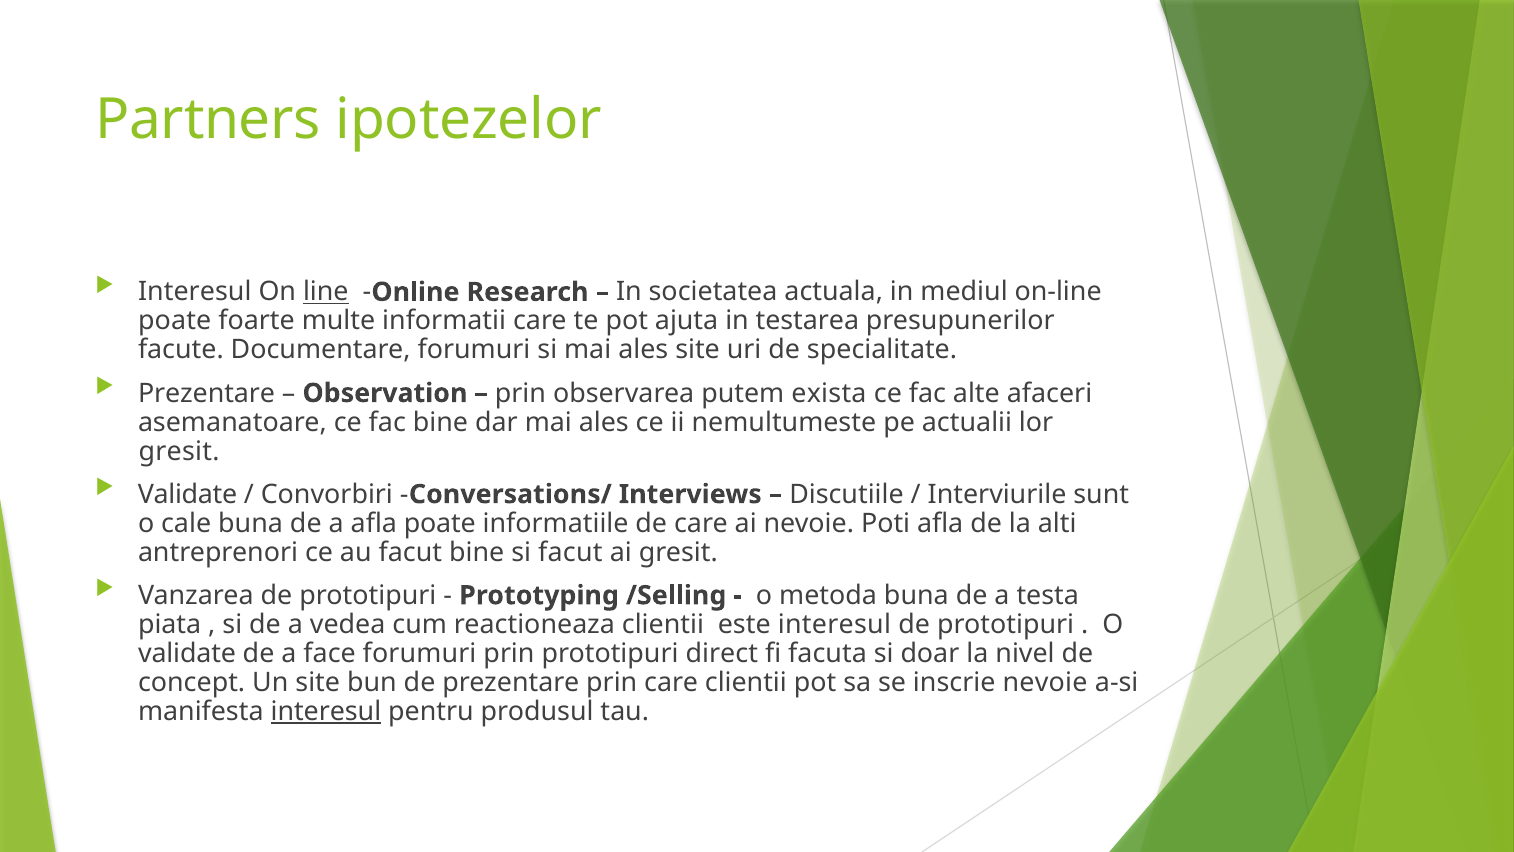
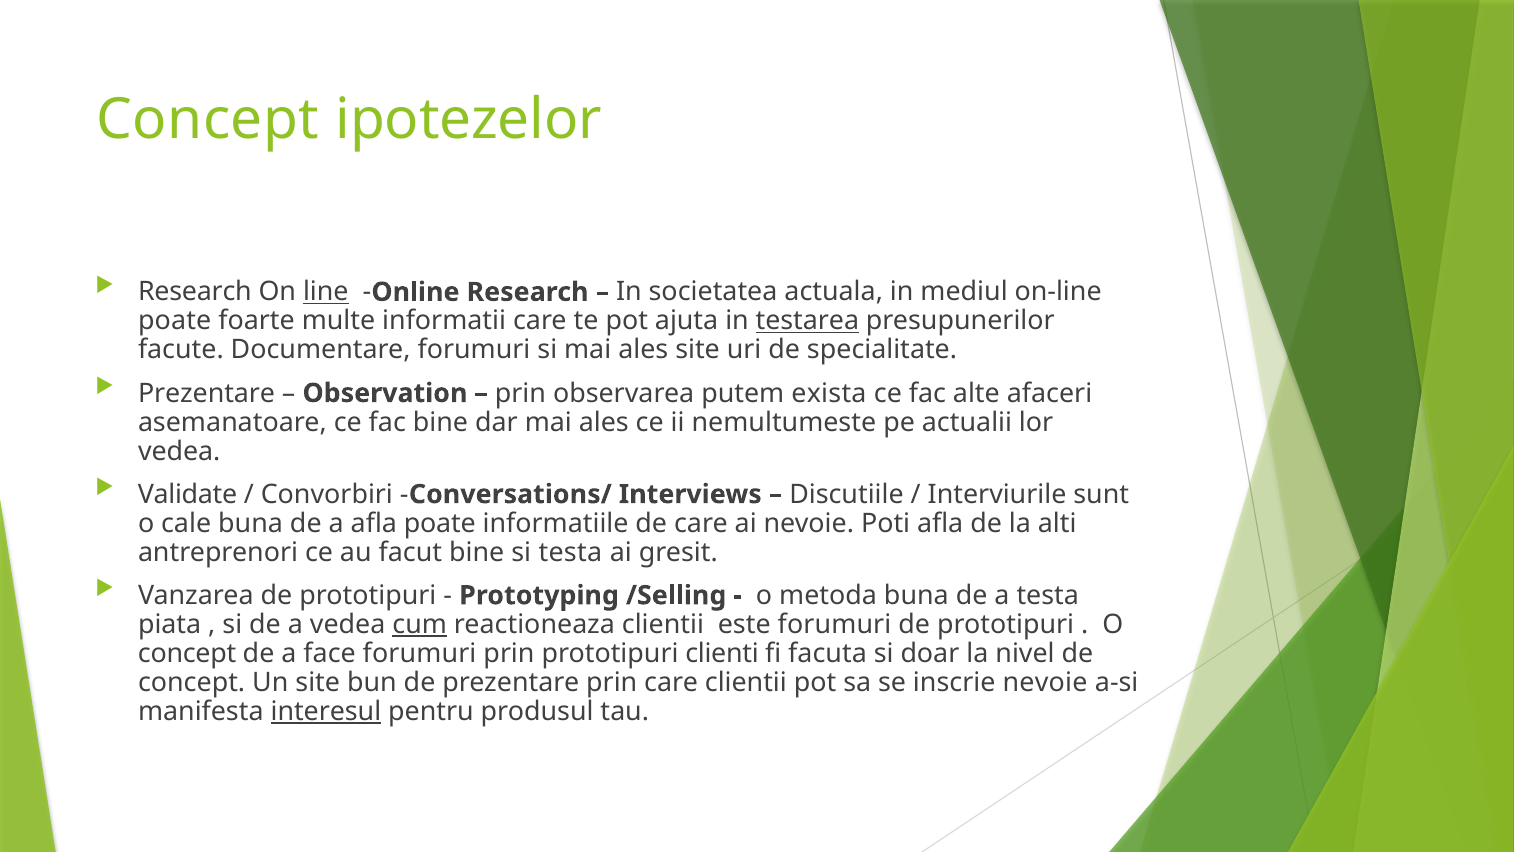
Partners: Partners -> Concept (208, 119)
Interesul: Interesul -> Research (195, 292)
testarea underline: none -> present (807, 321)
gresit: gresit -> vedea (179, 451)
si facut: facut -> testa (570, 552)
cum underline: none -> present (420, 624)
este interesul: interesul -> forumuri (835, 624)
validate: validate -> concept (187, 653)
direct: direct -> clienti (722, 653)
